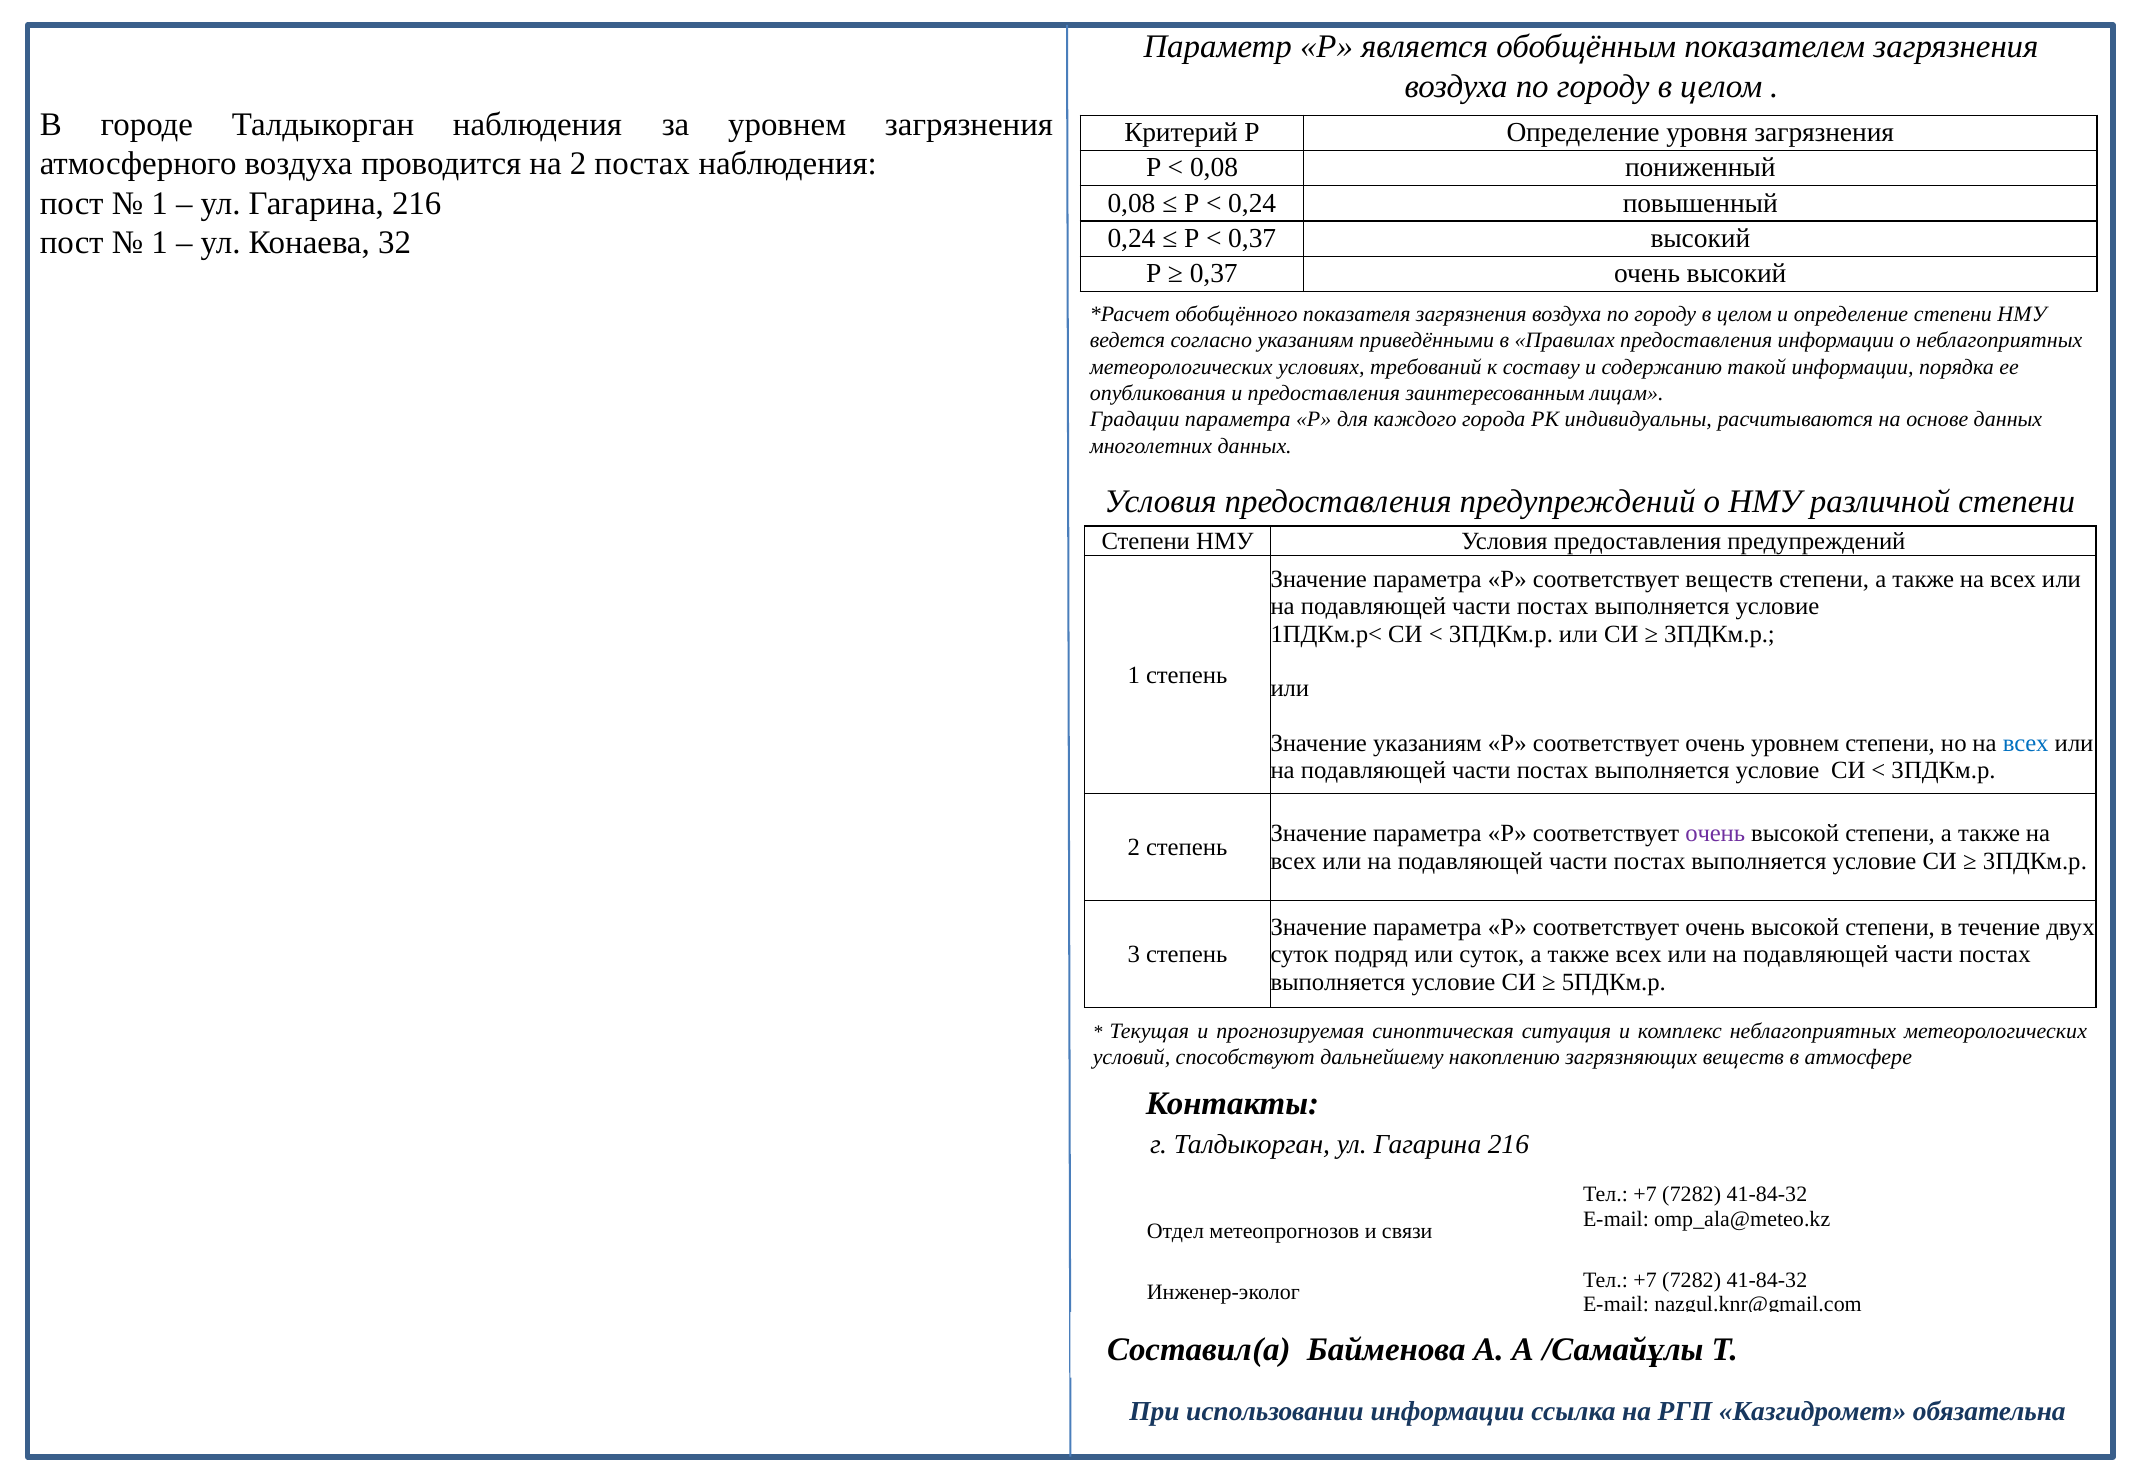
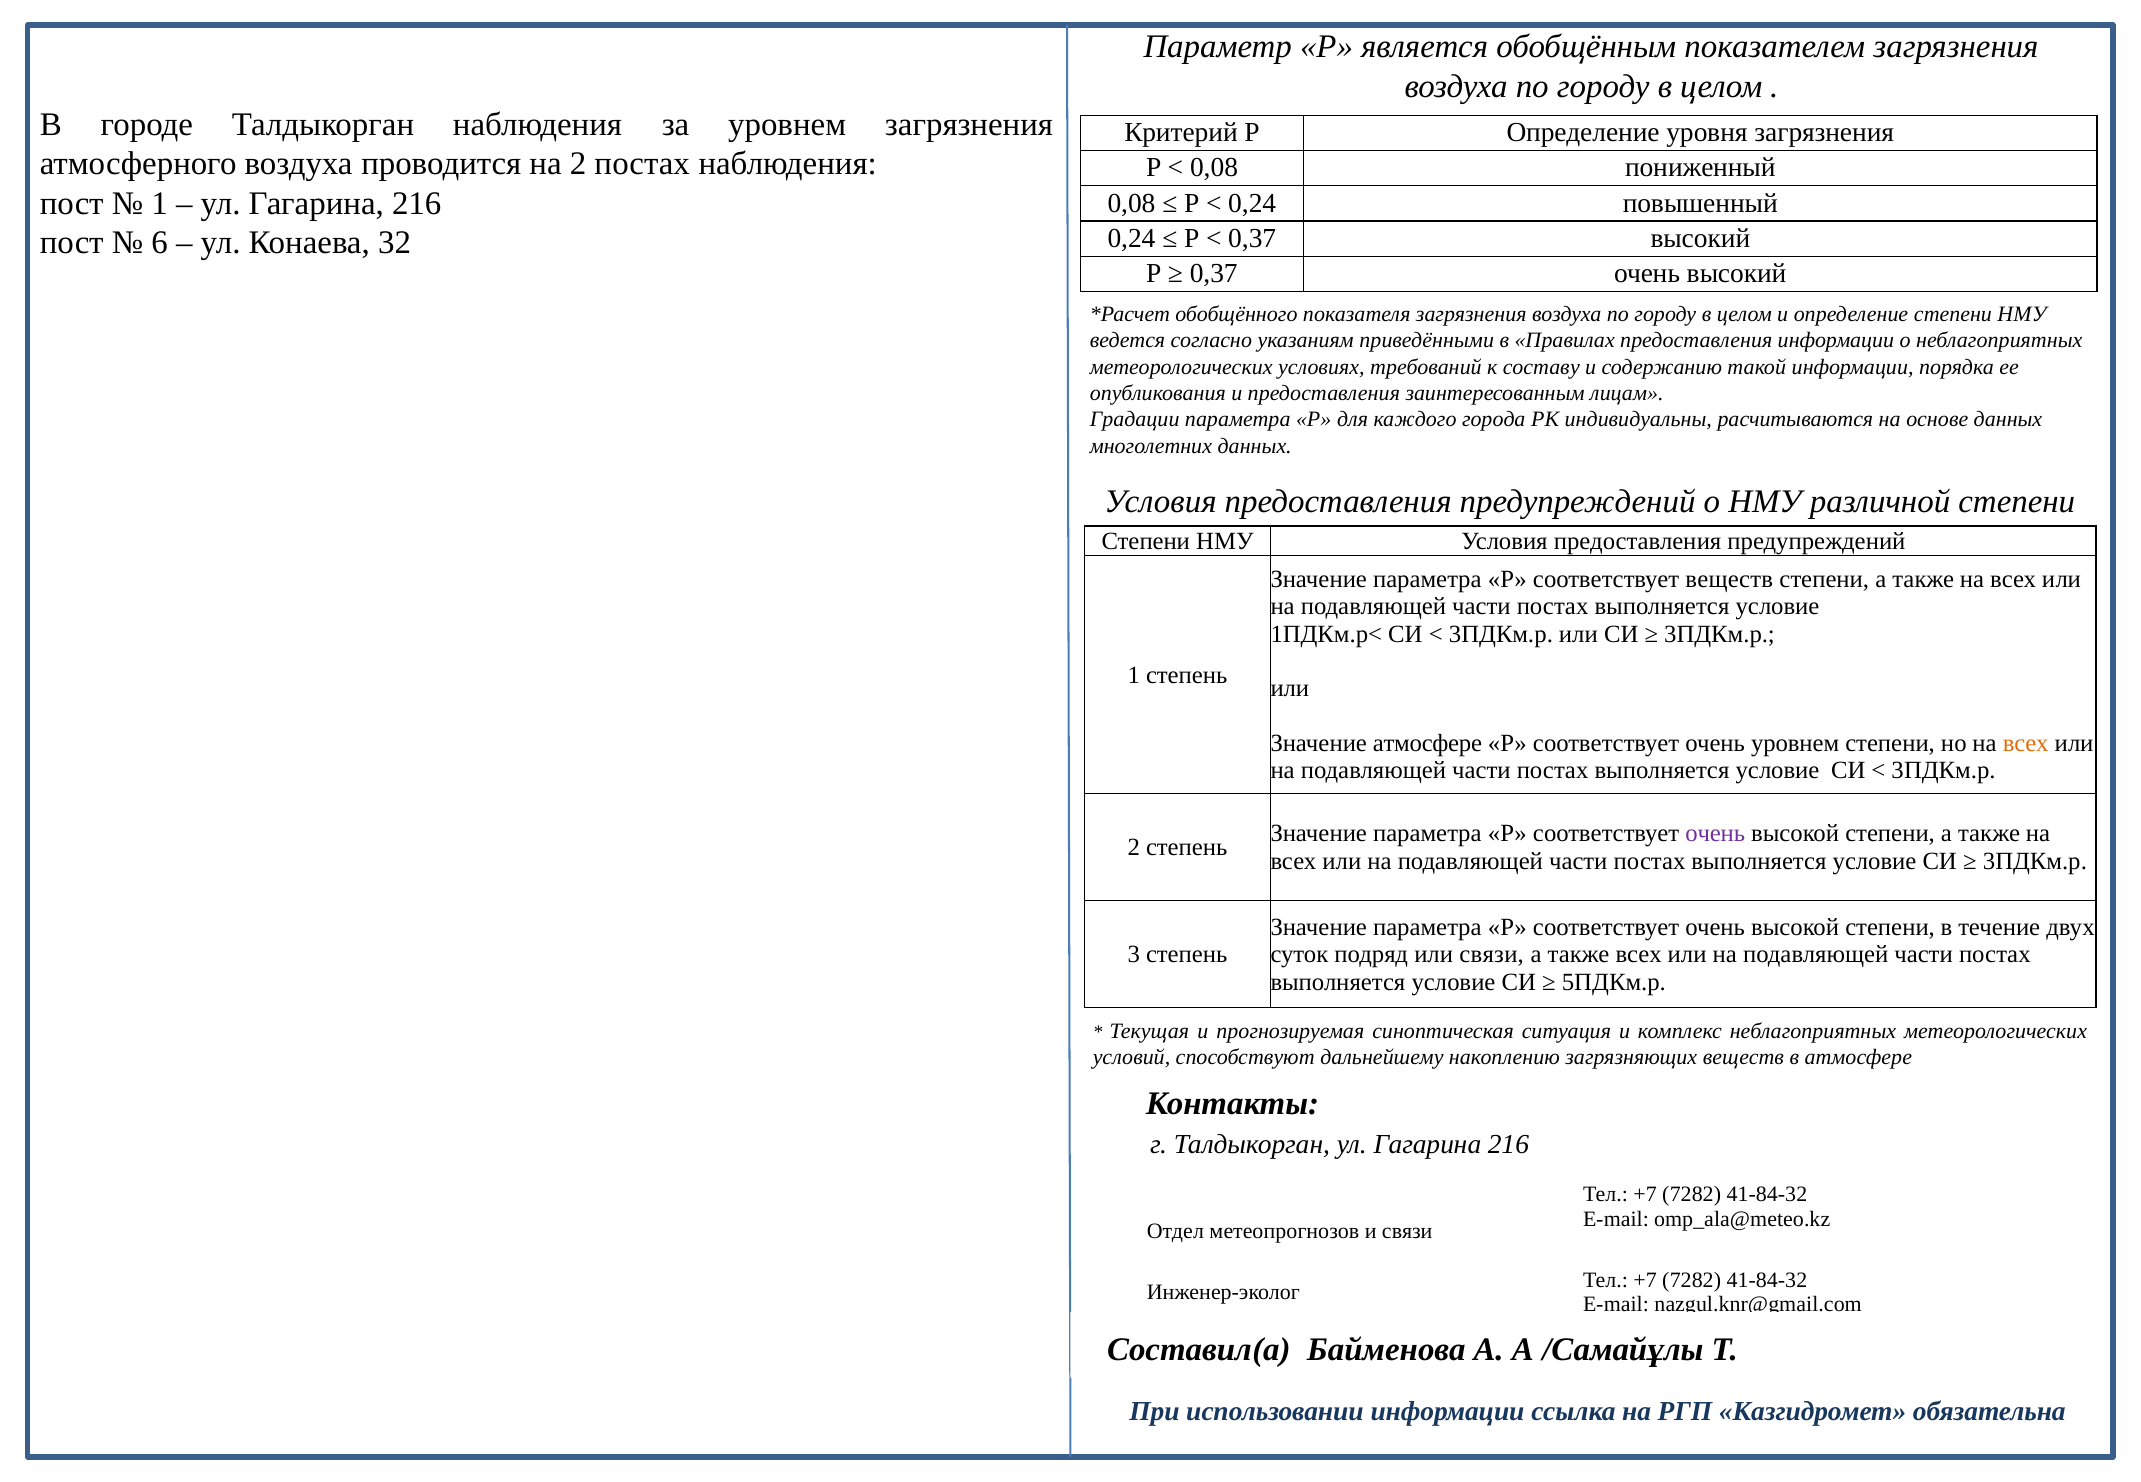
1: 1 -> 6 (160, 243)
Значение указаниям: указаниям -> атмосфере (1427, 744)
всех colour: blue -> orange (2026, 744)
или суток: суток -> связи (1492, 955)
